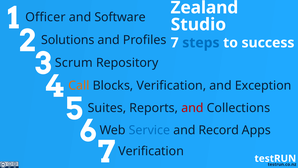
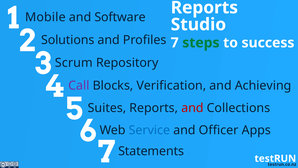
Zealand: Zealand -> Reports (204, 8)
Officer: Officer -> Mobile (45, 17)
steps colour: blue -> green (201, 43)
Call colour: orange -> purple (79, 85)
Exception: Exception -> Achieving (263, 85)
Record: Record -> Officer (219, 130)
Verification: Verification -> Statements (151, 151)
